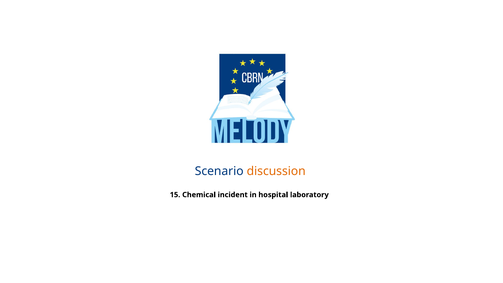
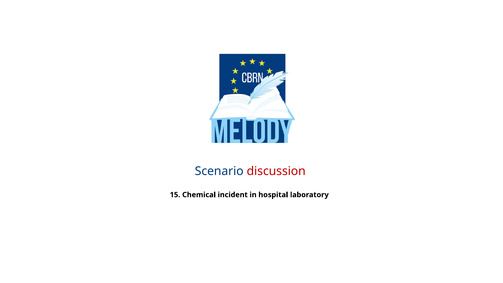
discussion colour: orange -> red (276, 171)
